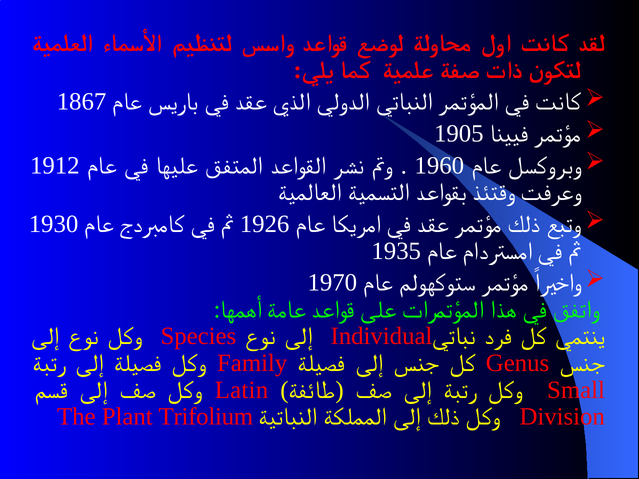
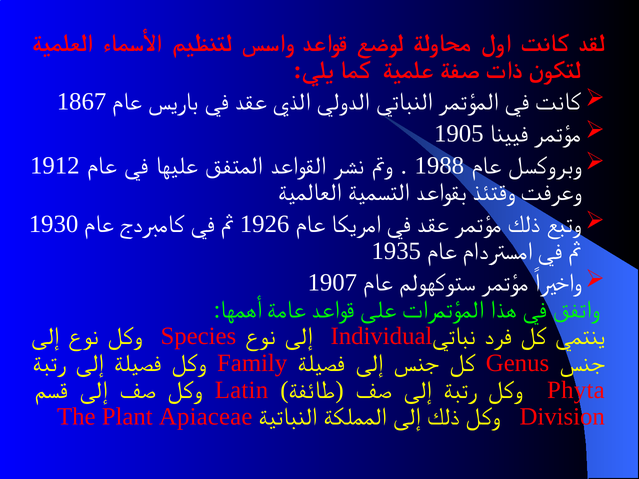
1960: 1960 -> 1988 (439, 165)
1970: 1970 -> 1907 (332, 283)
Small: Small -> Phyta (576, 390)
Trifolium: Trifolium -> Apiaceae (206, 417)
